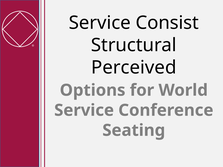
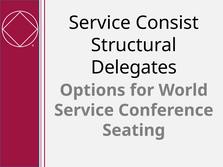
Perceived: Perceived -> Delegates (134, 68)
